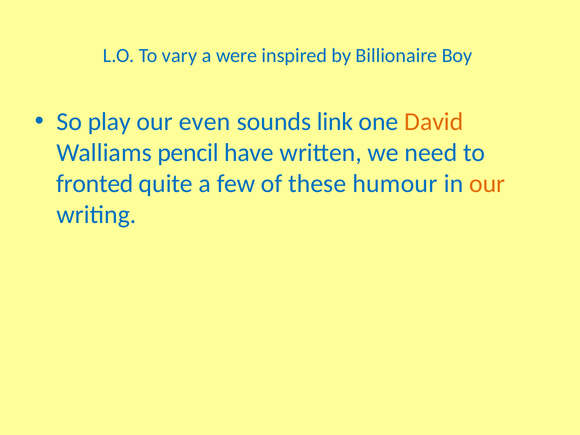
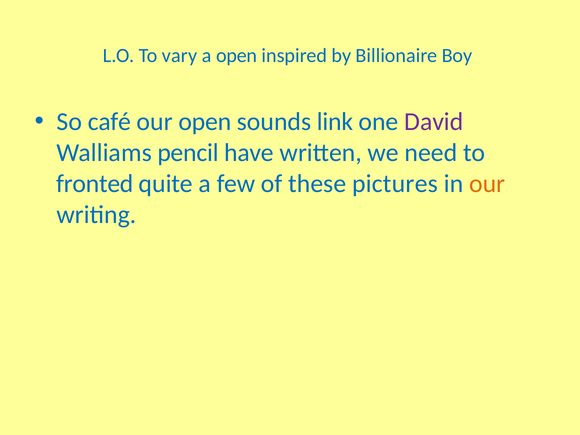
a were: were -> open (237, 56)
play: play -> café (109, 122)
our even: even -> open (205, 122)
David colour: orange -> purple (434, 122)
humour: humour -> pictures (395, 184)
